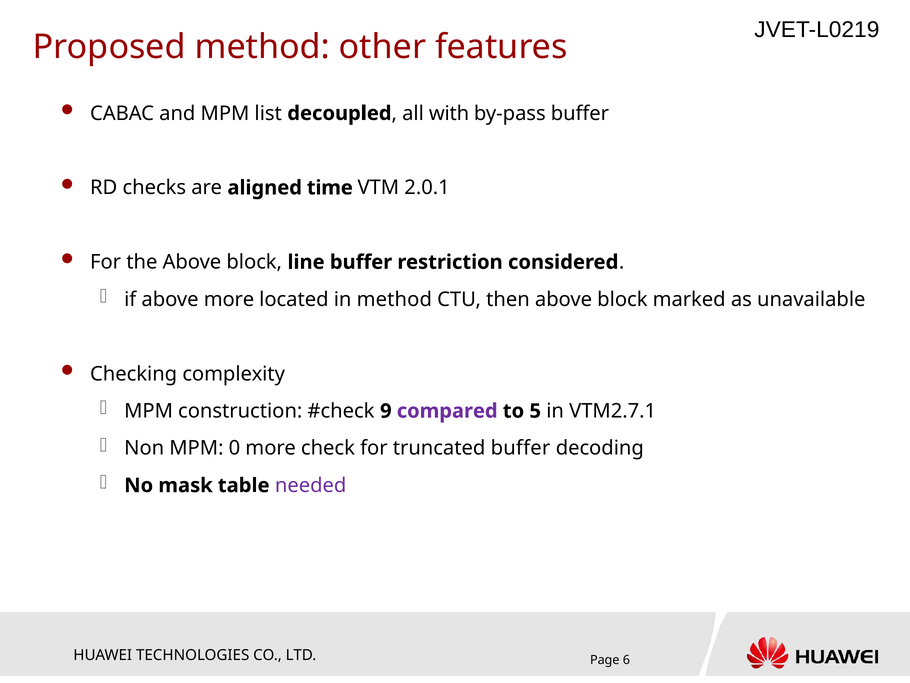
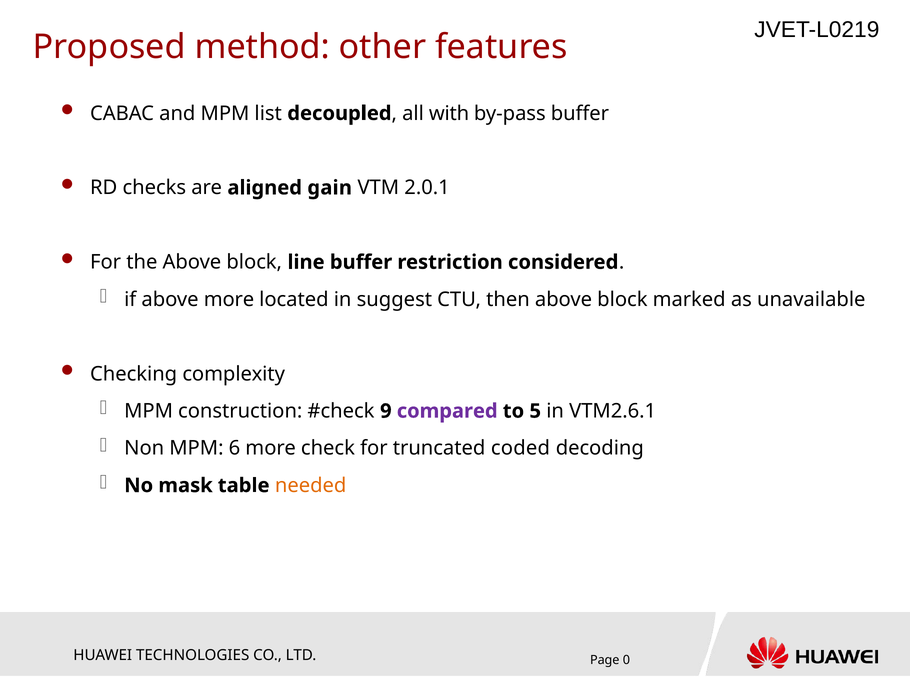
time: time -> gain (330, 188)
in method: method -> suggest (394, 299)
VTM2.7.1: VTM2.7.1 -> VTM2.6.1 (613, 411)
0: 0 -> 6 (234, 448)
truncated buffer: buffer -> coded (520, 448)
needed colour: purple -> orange (311, 485)
6: 6 -> 0 (626, 660)
